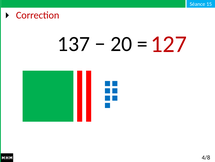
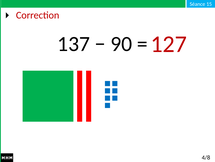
20: 20 -> 90 (121, 44)
